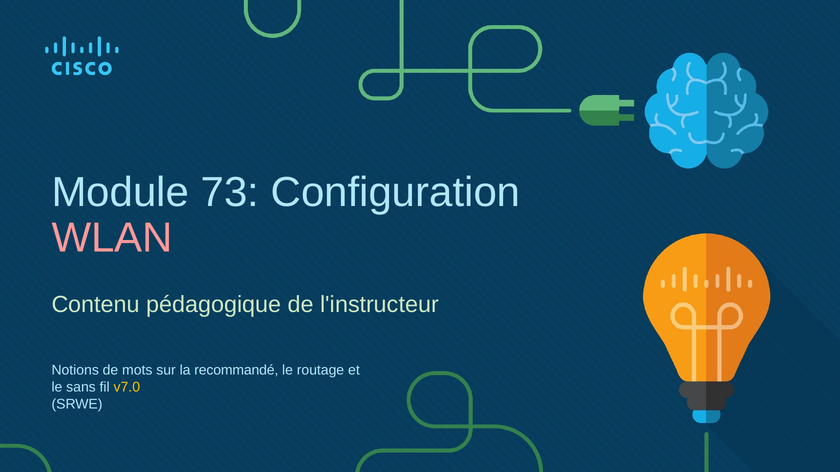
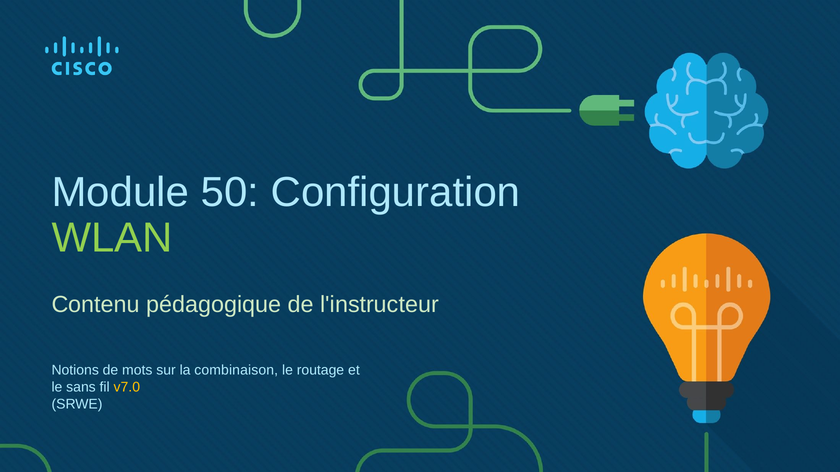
73: 73 -> 50 (230, 193)
WLAN colour: pink -> light green (112, 238)
recommandé: recommandé -> combinaison (236, 371)
